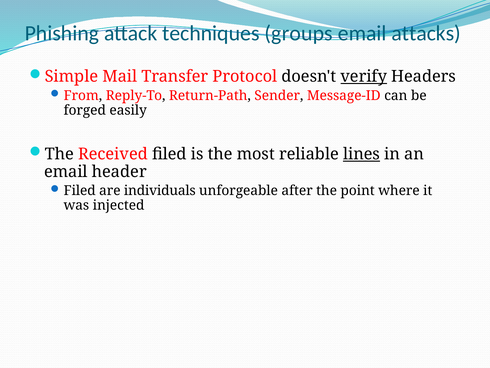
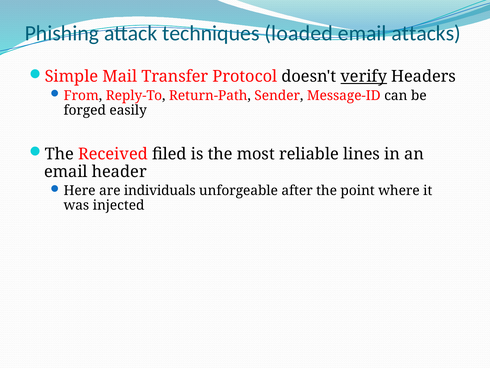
groups: groups -> loaded (299, 33)
lines underline: present -> none (362, 154)
Filed: Filed -> Here (80, 190)
